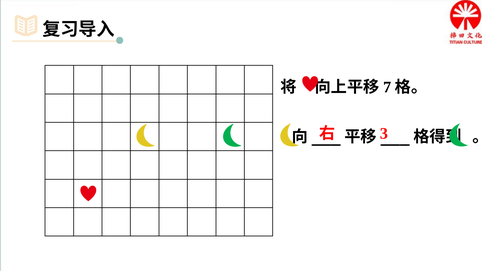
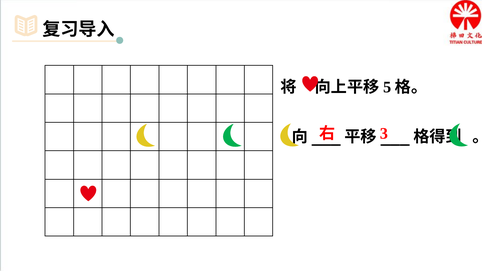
7: 7 -> 5 (387, 87)
